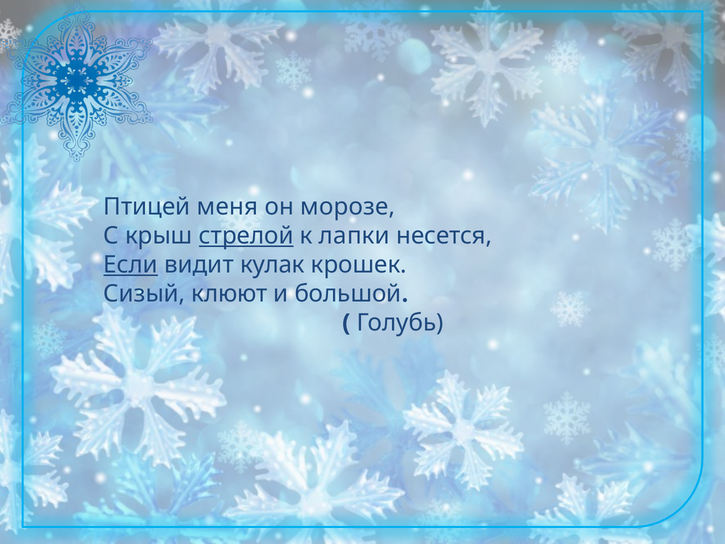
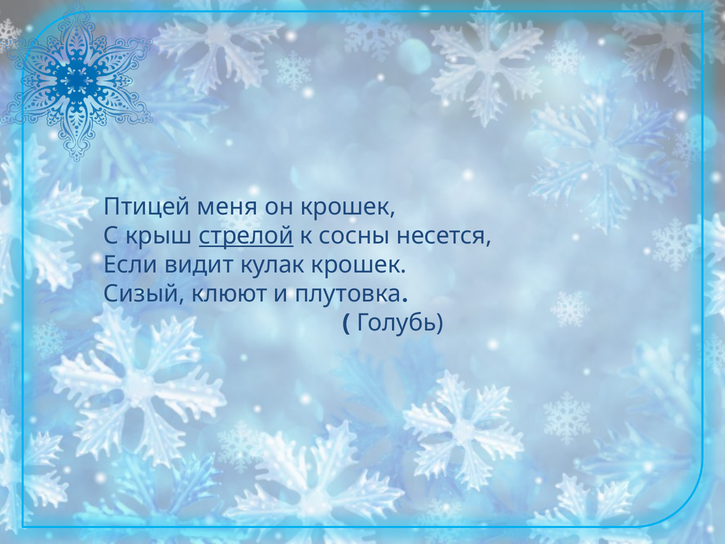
он морозе: морозе -> крошек (348, 207)
лапки: лапки -> сосны (355, 236)
Если underline: present -> none (131, 265)
большой: большой -> плутовка (348, 294)
